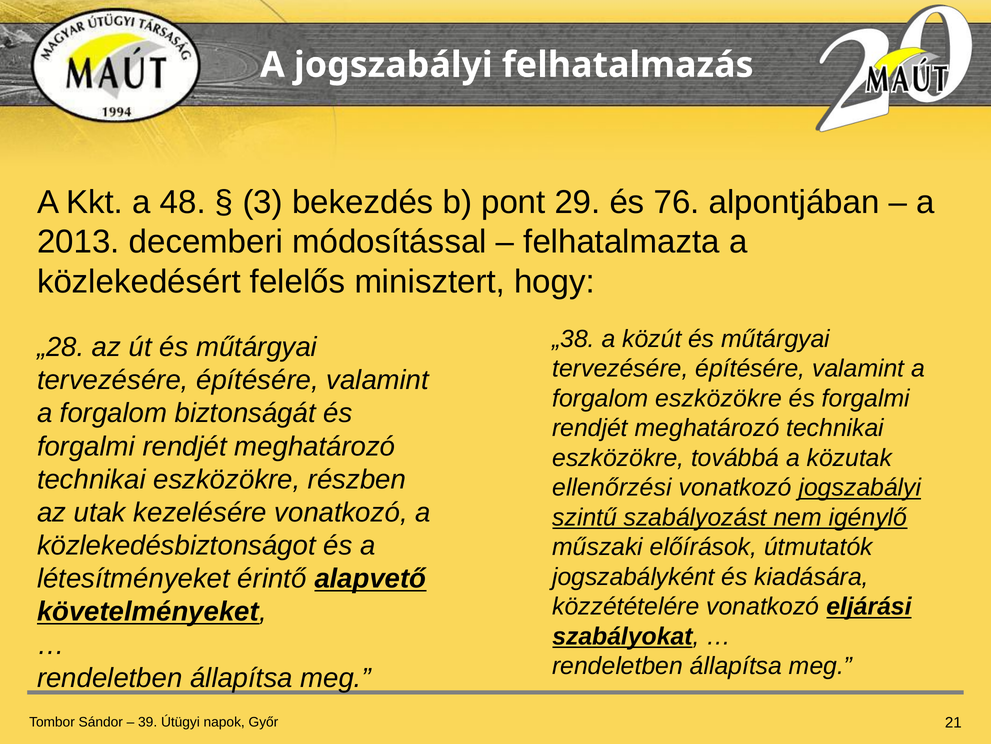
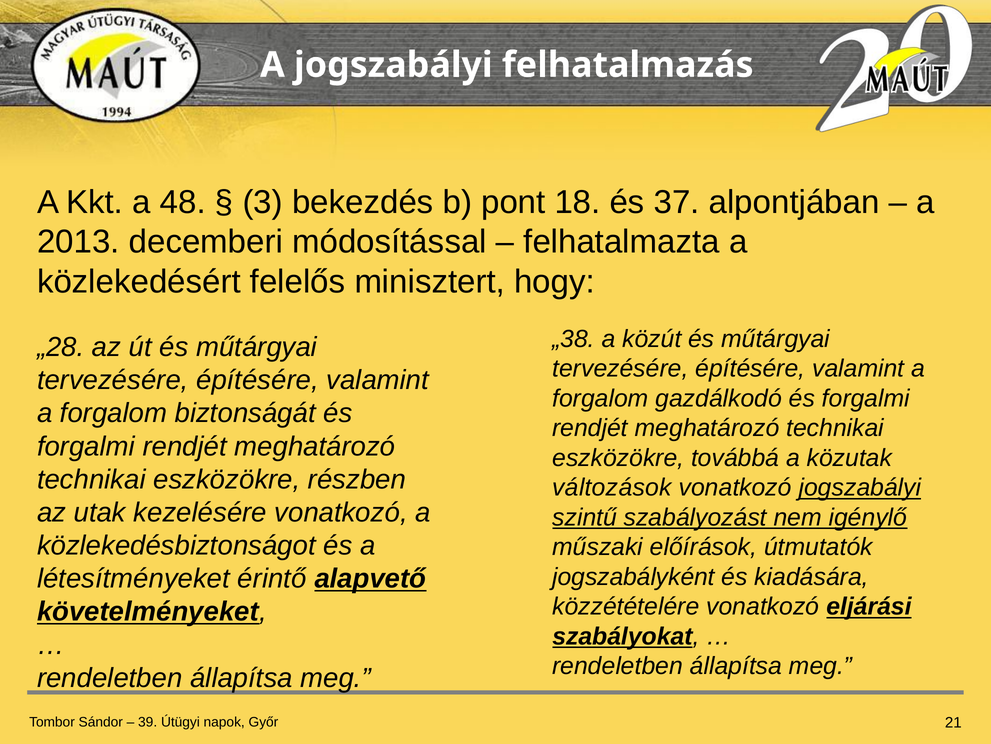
29: 29 -> 18 (578, 202)
76: 76 -> 37 (677, 202)
forgalom eszközökre: eszközökre -> gazdálkodó (719, 398)
ellenőrzési: ellenőrzési -> változások (612, 487)
